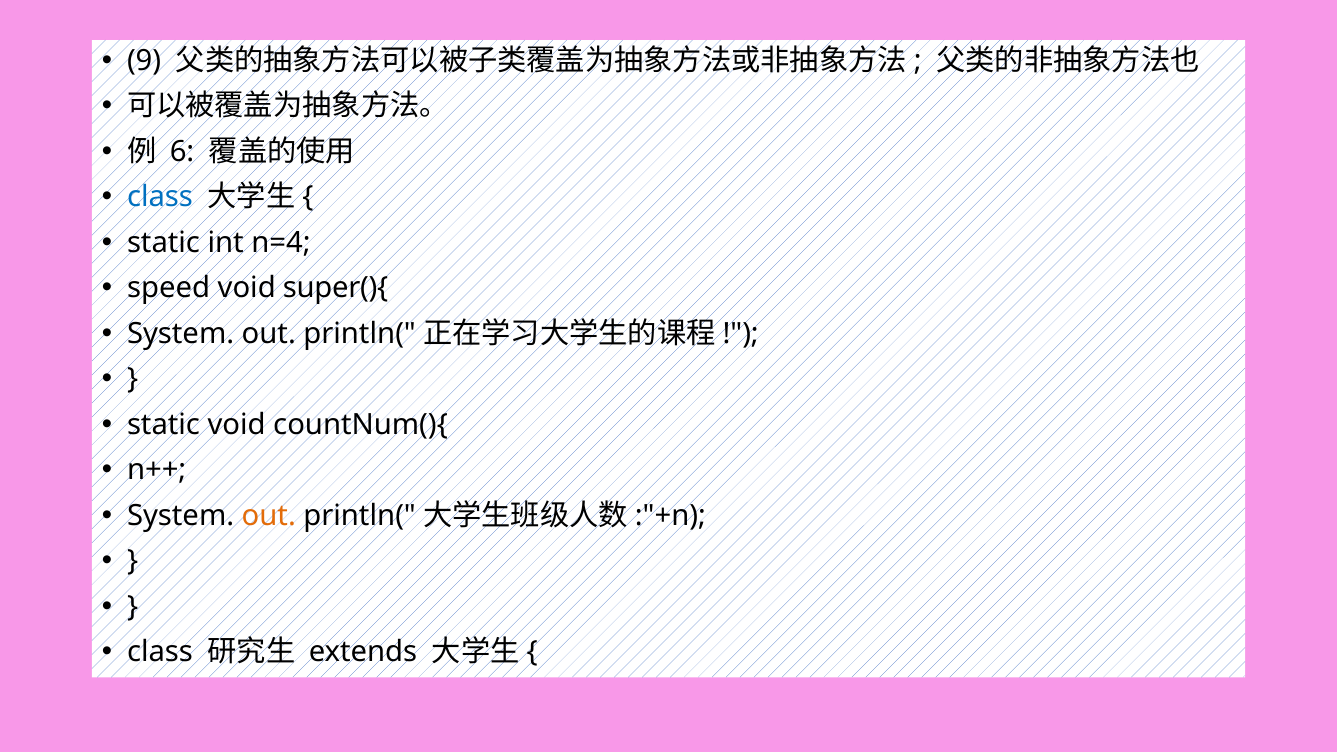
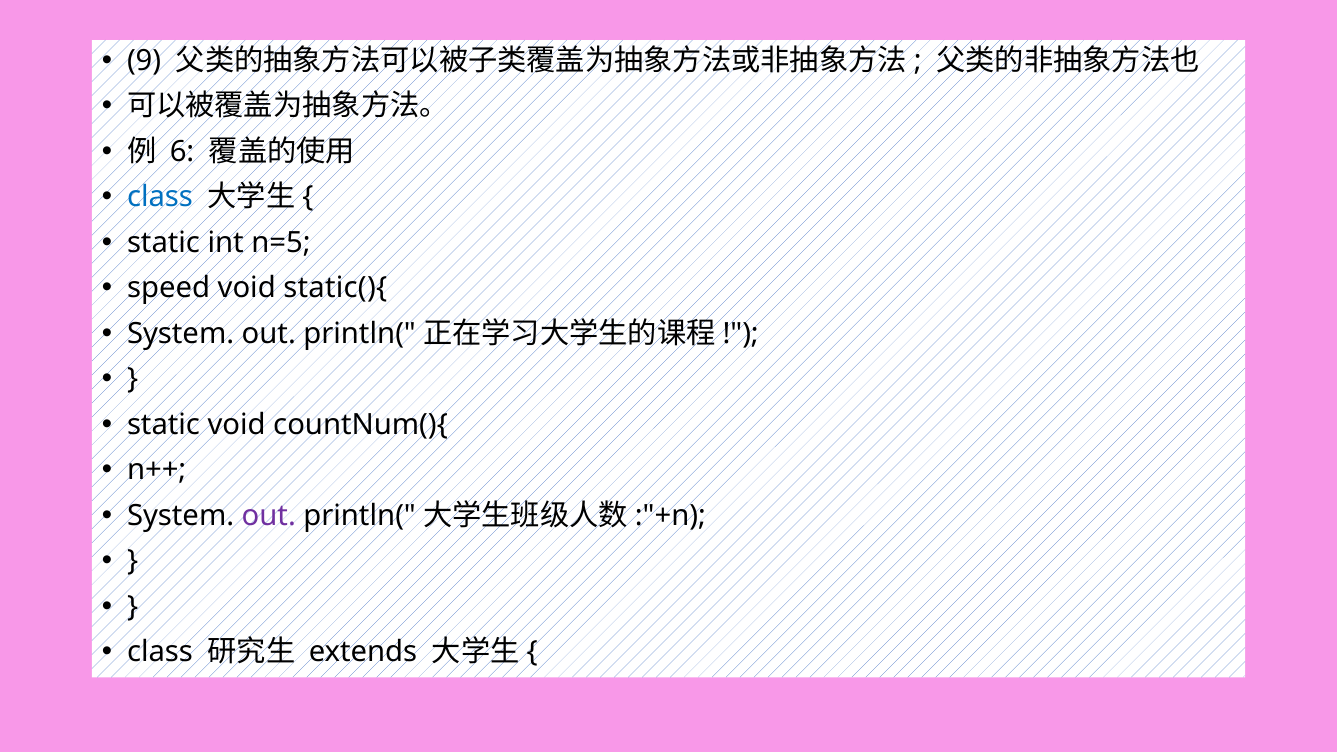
n=4: n=4 -> n=5 (281, 243)
super(){: super(){ -> static(){ (335, 288)
out colour: orange -> purple (269, 516)
